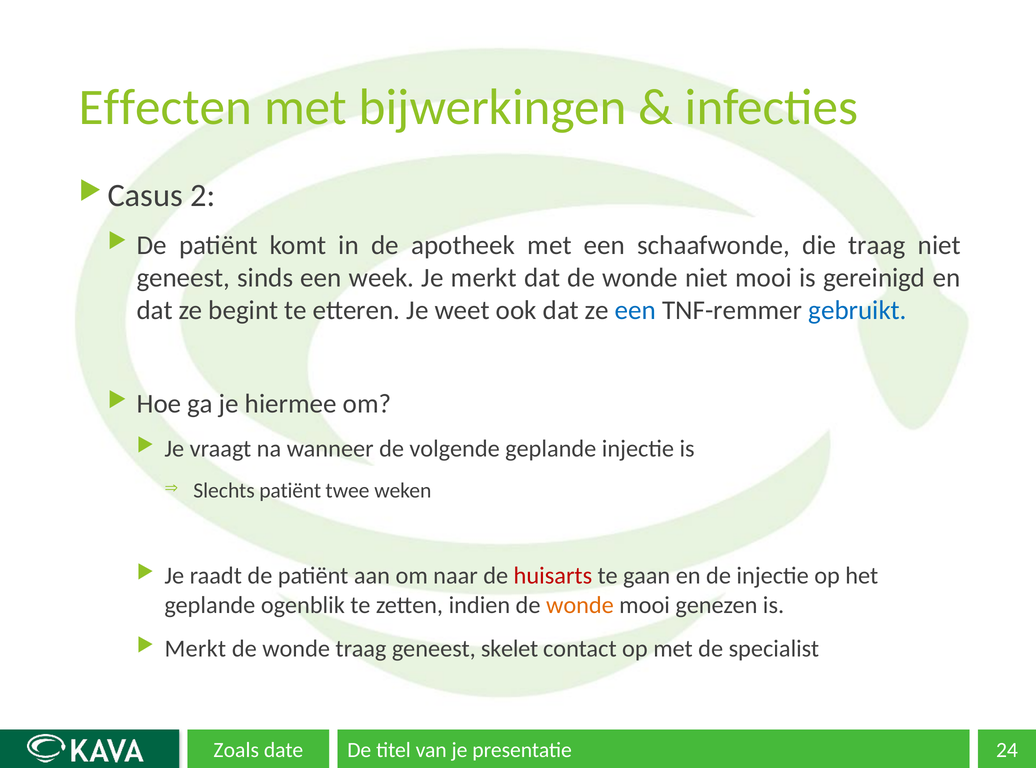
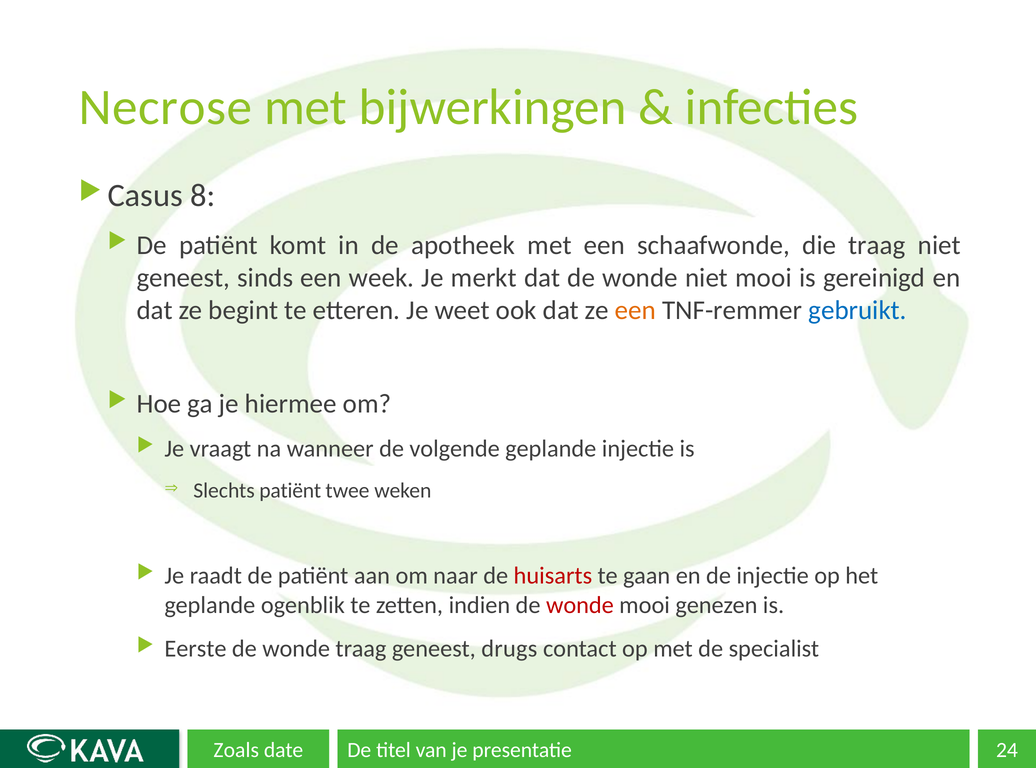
Effecten: Effecten -> Necrose (165, 107)
2: 2 -> 8 (203, 195)
een colour: blue -> orange (635, 310)
wonde colour: orange -> red (580, 605)
Merkt: Merkt -> Eerste (195, 648)
skelet: skelet -> drugs (509, 648)
